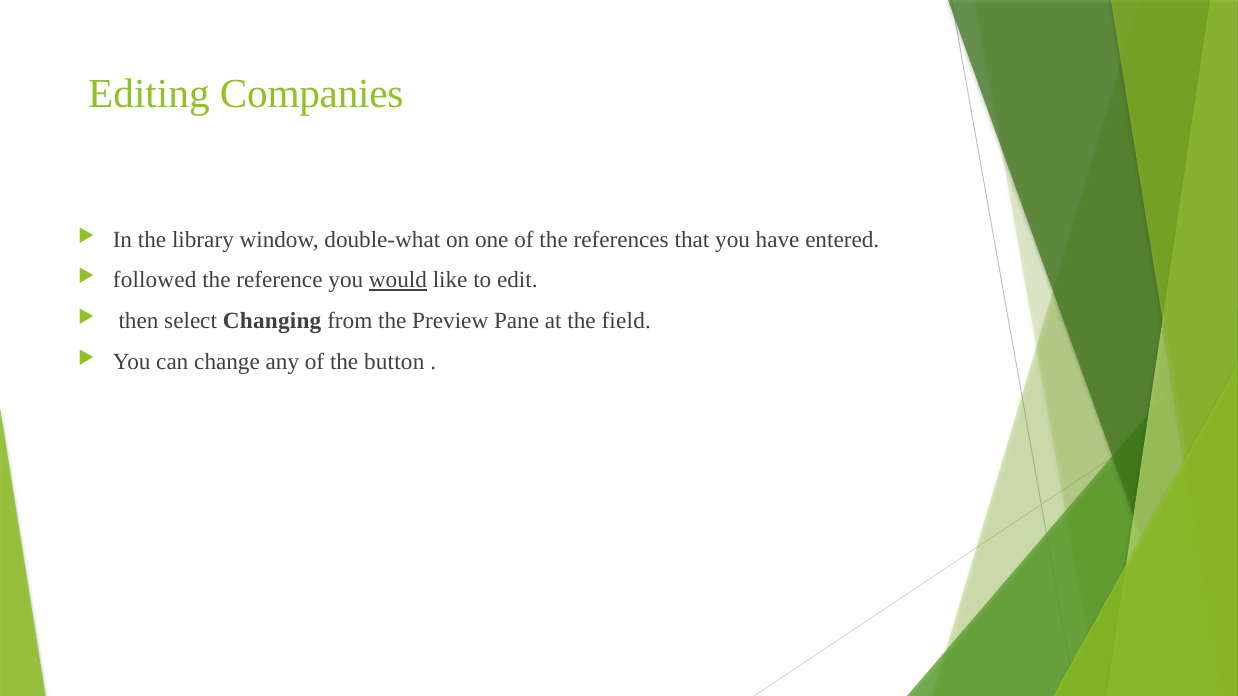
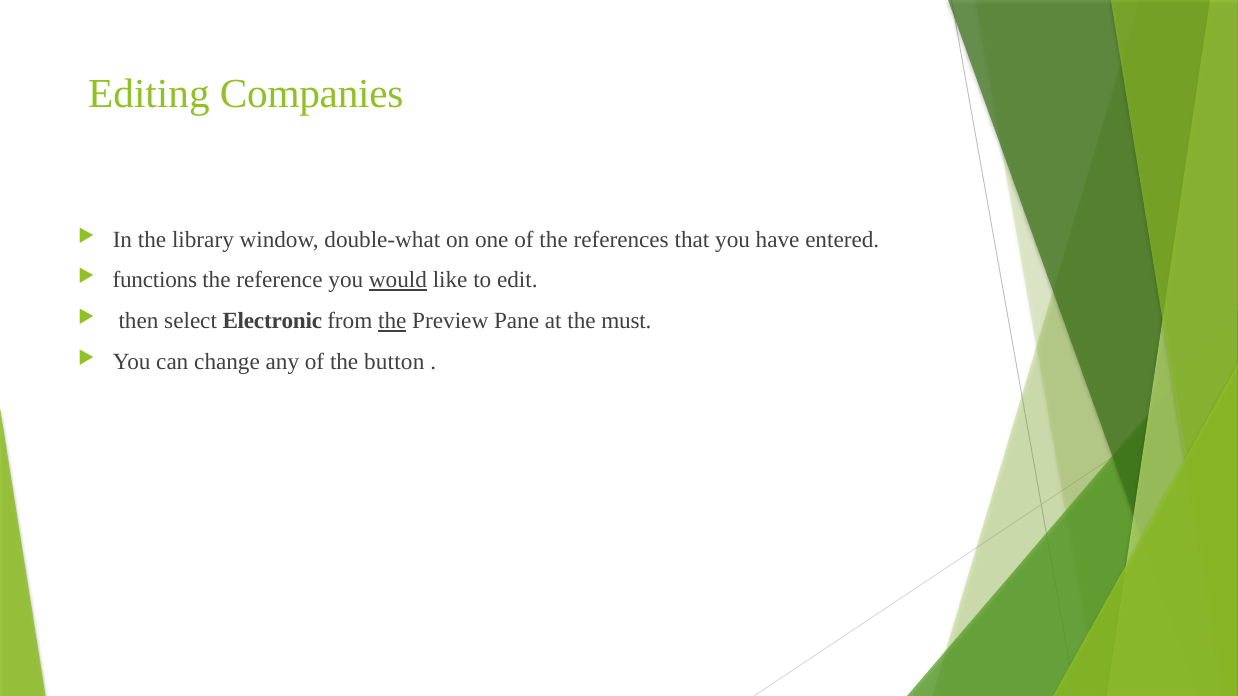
followed: followed -> functions (155, 280)
Changing: Changing -> Electronic (272, 321)
the underline: none -> present (392, 321)
field: field -> must (626, 321)
